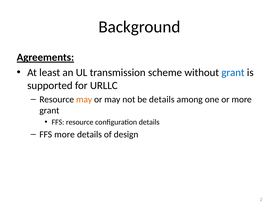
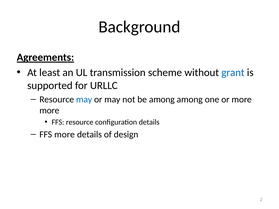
may colour: orange -> blue (84, 99)
be details: details -> among (162, 99)
grant: grant -> more (49, 111)
